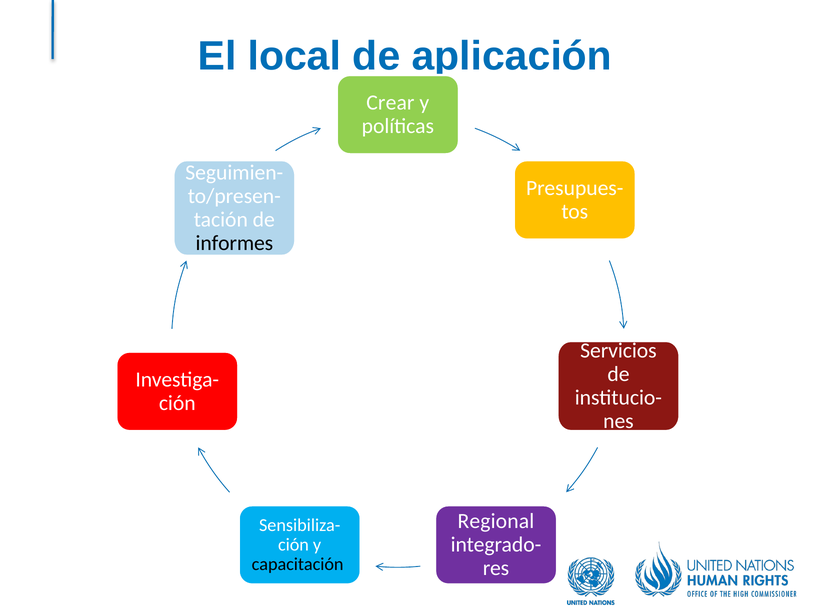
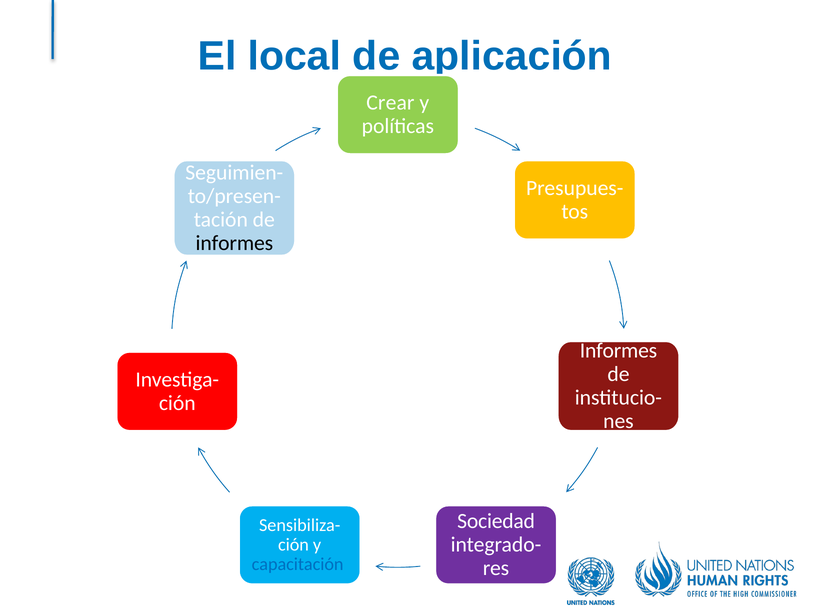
Servicios: Servicios -> Informes (619, 351)
Regional: Regional -> Sociedad (496, 521)
capacitación colour: black -> blue (298, 564)
